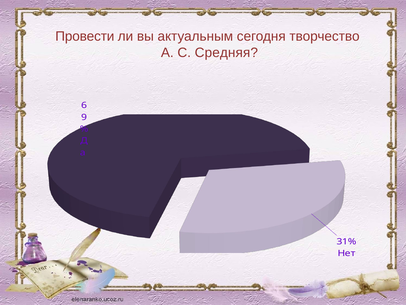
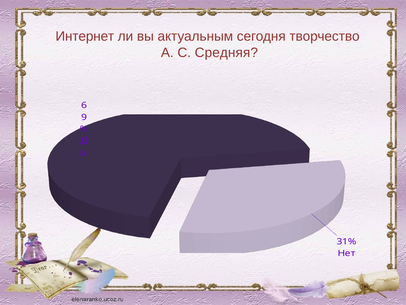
Провести: Провести -> Интернет (85, 36)
